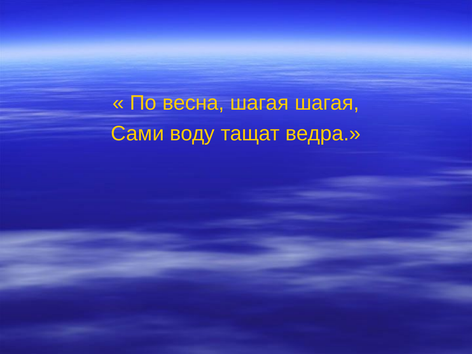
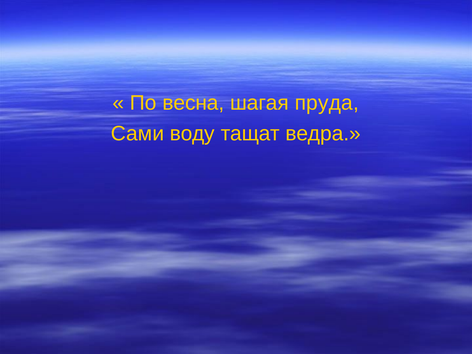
шагая шагая: шагая -> пруда (327, 103)
